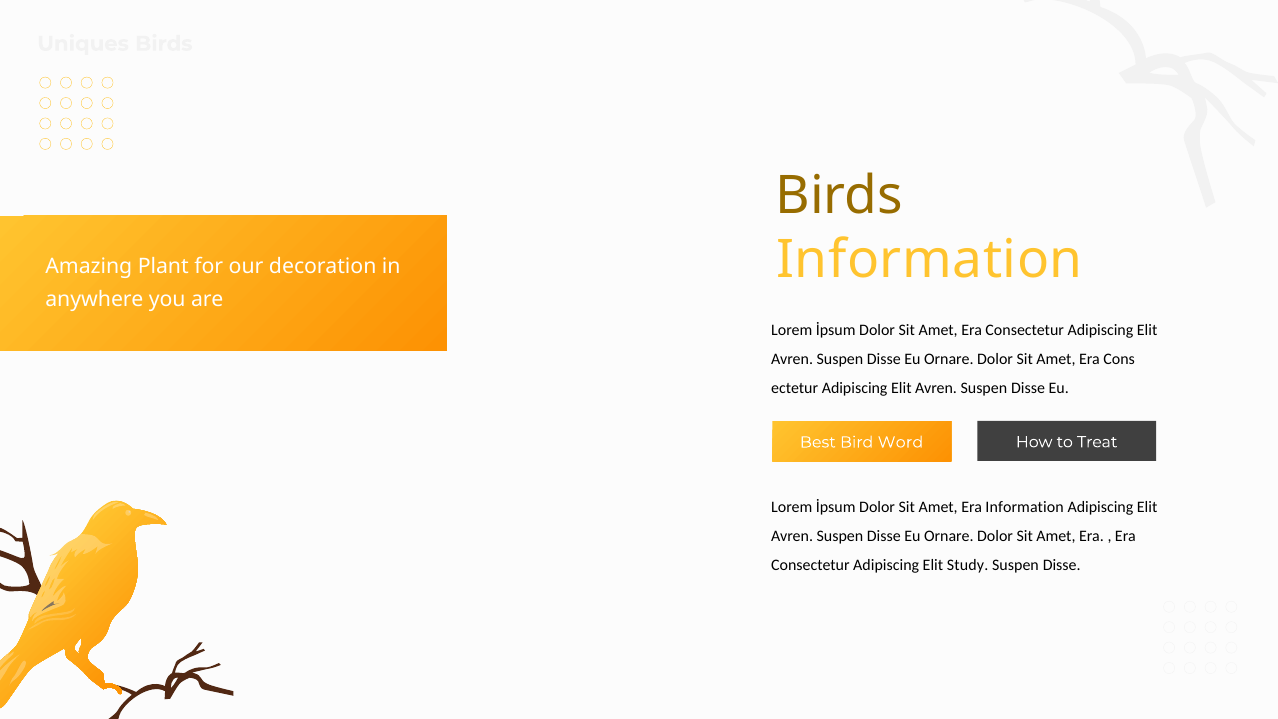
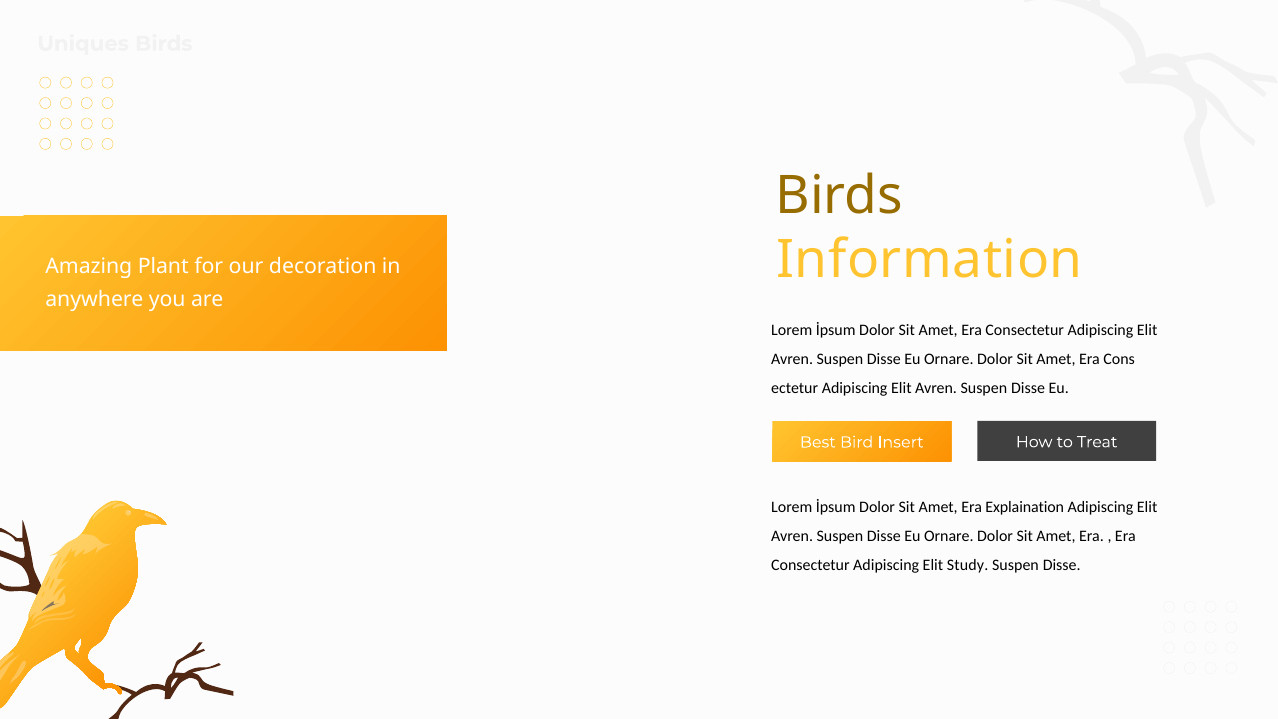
Word: Word -> Insert (901, 442)
Era Information: Information -> Explaination (1025, 507)
